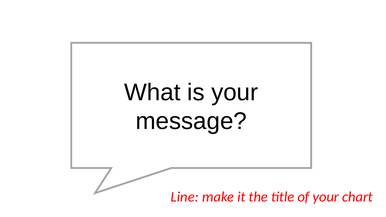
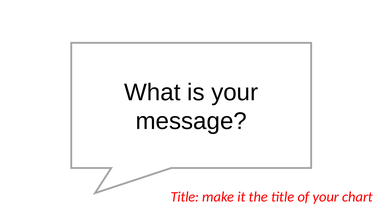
Line: Line -> Title (185, 197)
